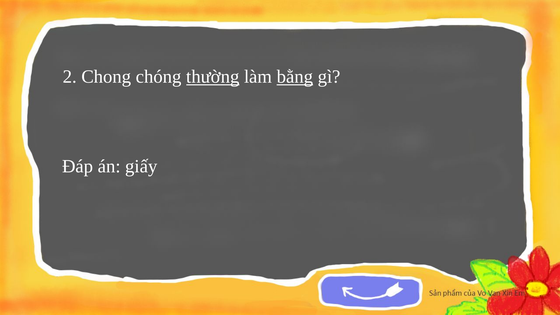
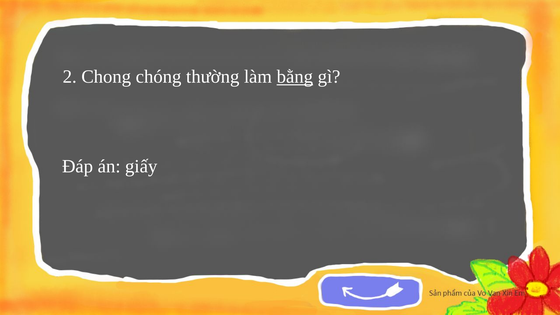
thường underline: present -> none (213, 77)
